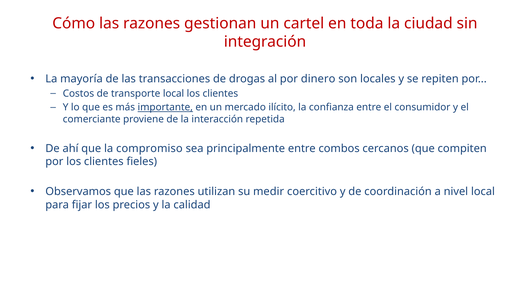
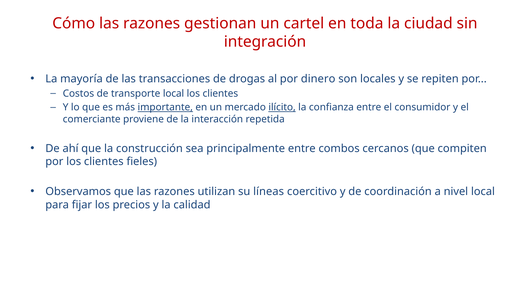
ilícito underline: none -> present (282, 107)
compromiso: compromiso -> construcción (149, 148)
medir: medir -> líneas (269, 192)
